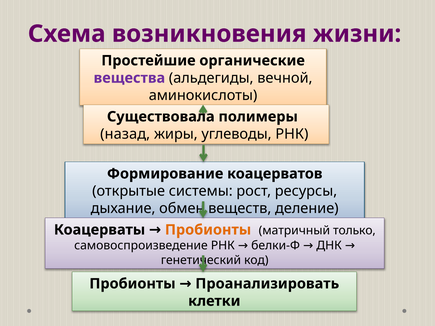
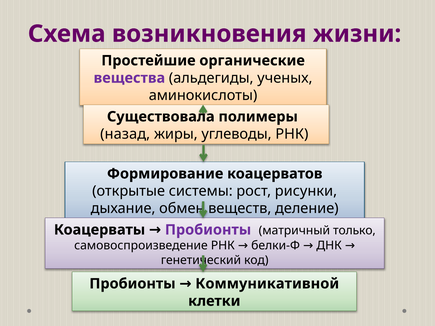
вечной: вечной -> ученых (285, 78)
ресурсы: ресурсы -> рисунки (306, 191)
Пробионты colour: orange -> purple (208, 230)
Проанализировать: Проанализировать -> Коммуникативной (267, 284)
